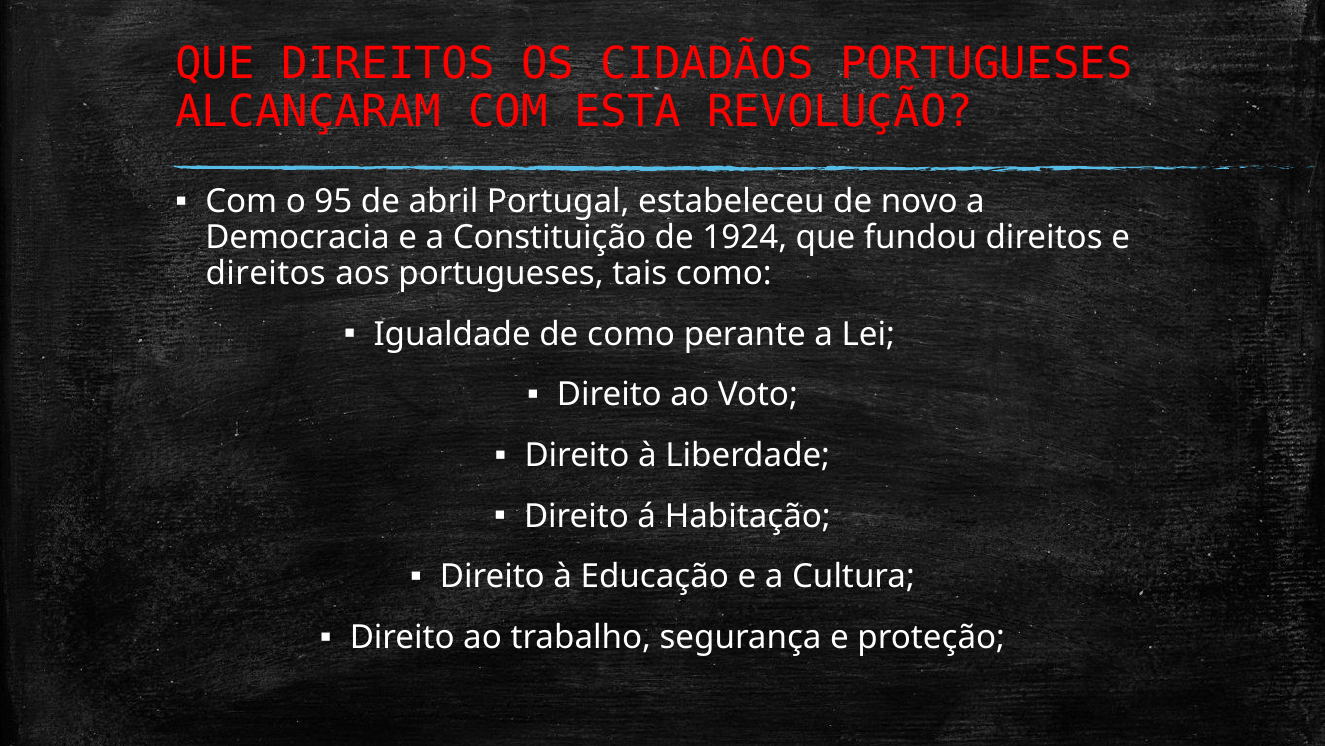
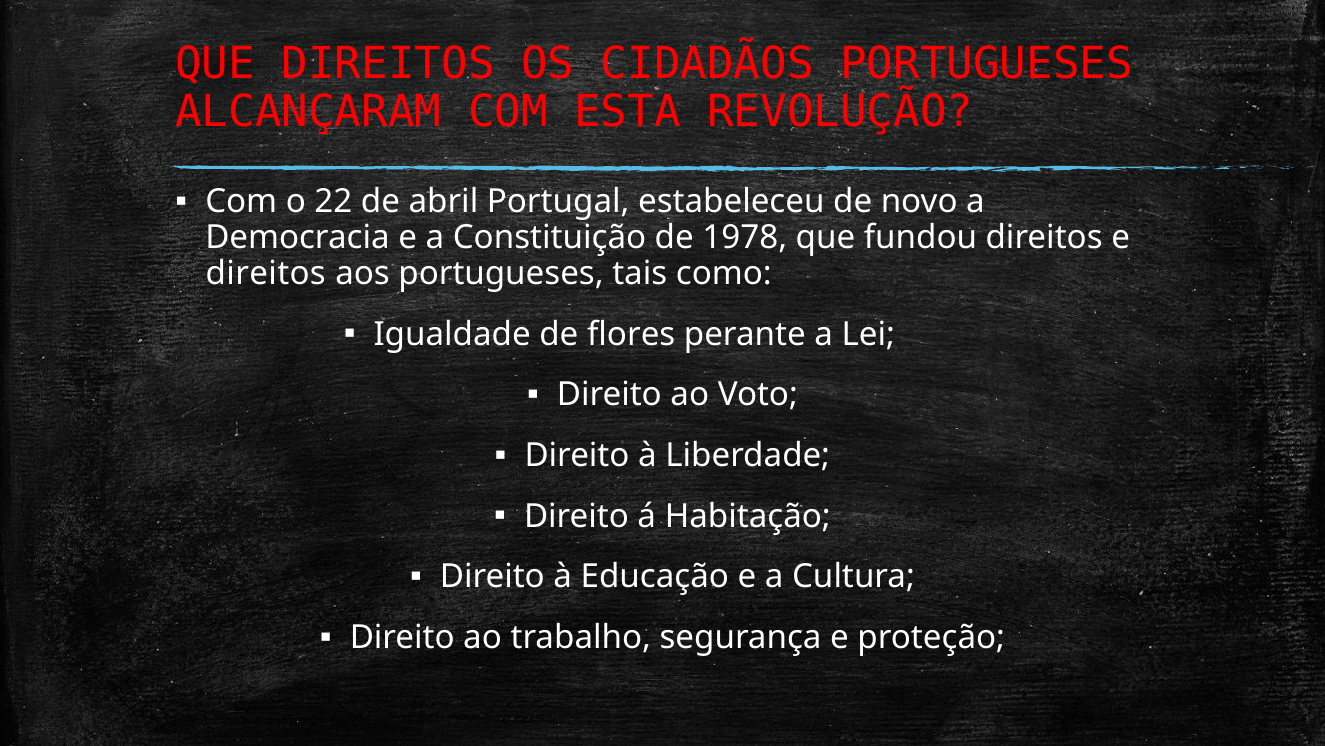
95: 95 -> 22 (333, 202)
1924: 1924 -> 1978 (745, 238)
de como: como -> flores (631, 334)
